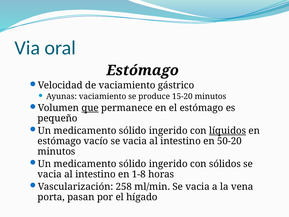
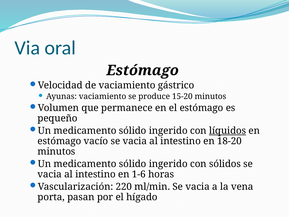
que underline: present -> none (90, 108)
50-20: 50-20 -> 18-20 (229, 141)
1-8: 1-8 -> 1-6 (139, 174)
258: 258 -> 220 (124, 186)
